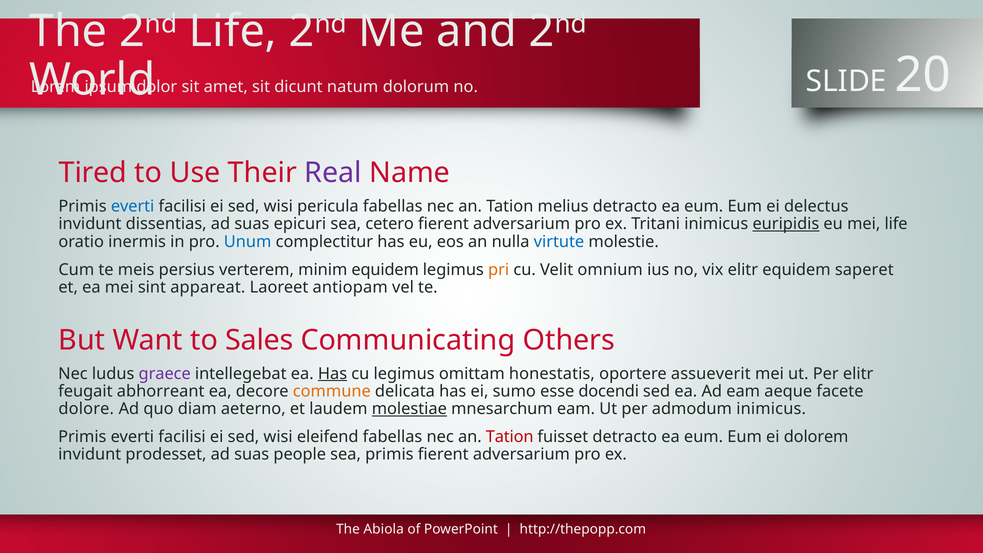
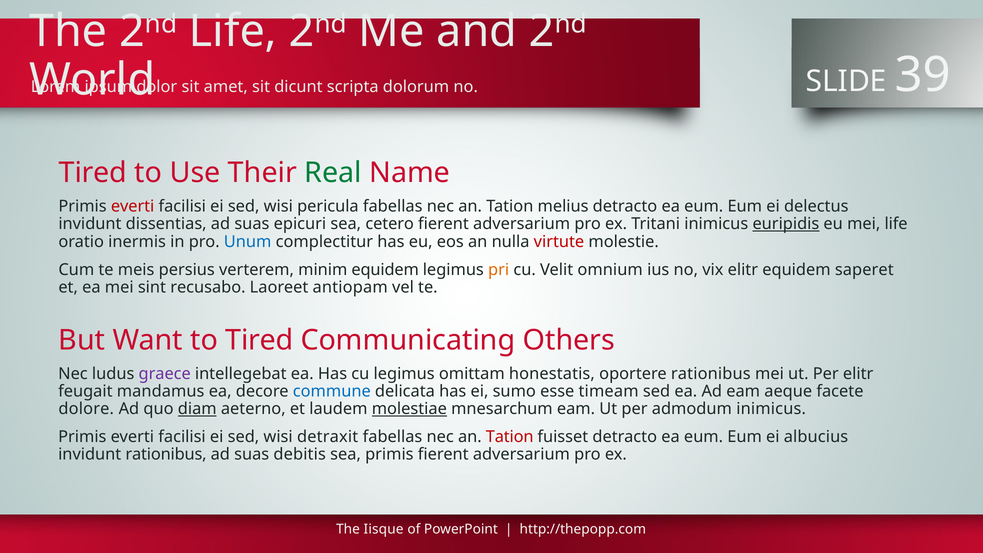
20: 20 -> 39 (923, 75)
natum: natum -> scripta (353, 87)
Real colour: purple -> green (333, 173)
everti colour: blue -> red (133, 206)
virtute colour: blue -> red (559, 242)
appareat: appareat -> recusabo (208, 287)
to Sales: Sales -> Tired (259, 340)
Has underline: present -> none (333, 374)
oportere assueverit: assueverit -> rationibus (711, 374)
abhorreant: abhorreant -> mandamus (161, 391)
commune colour: orange -> blue (332, 391)
docendi: docendi -> timeam (609, 391)
diam underline: none -> present (197, 409)
eleifend: eleifend -> detraxit (328, 437)
dolorem: dolorem -> albucius (816, 437)
invidunt prodesset: prodesset -> rationibus (166, 455)
people: people -> debitis (300, 455)
Abiola: Abiola -> Iisque (384, 529)
